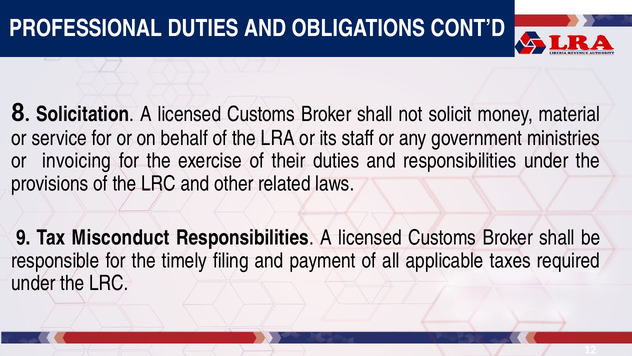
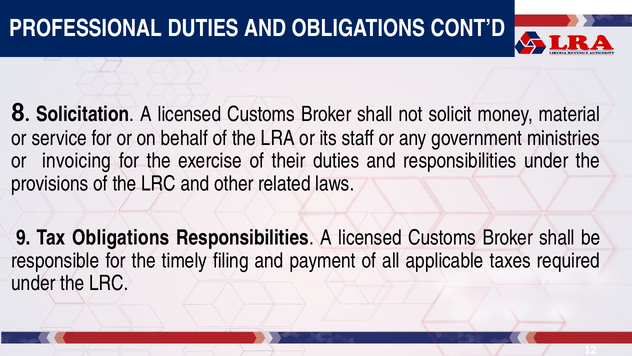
Tax Misconduct: Misconduct -> Obligations (121, 237)
